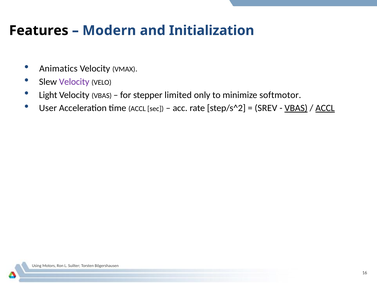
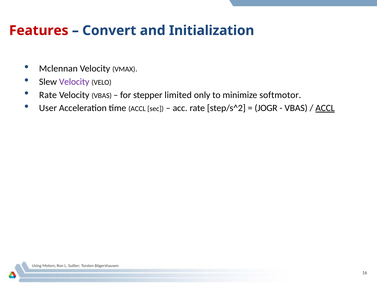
Features colour: black -> red (39, 31)
Modern: Modern -> Convert (109, 31)
Animatics: Animatics -> Mclennan (58, 68)
Light: Light -> Rate (48, 95)
SREV: SREV -> JOGR (266, 108)
VBAS underline: present -> none (296, 108)
